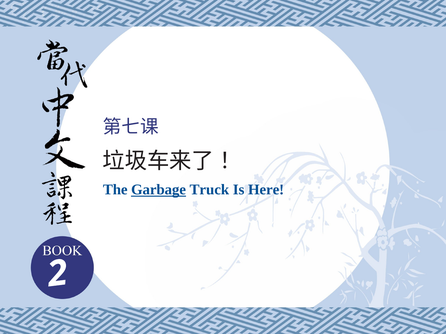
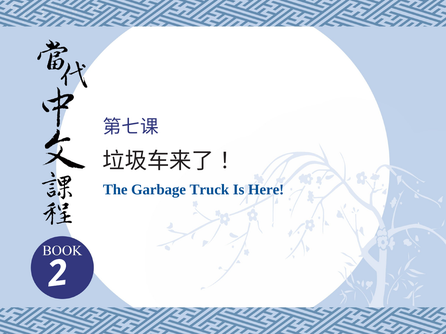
Garbage underline: present -> none (159, 190)
